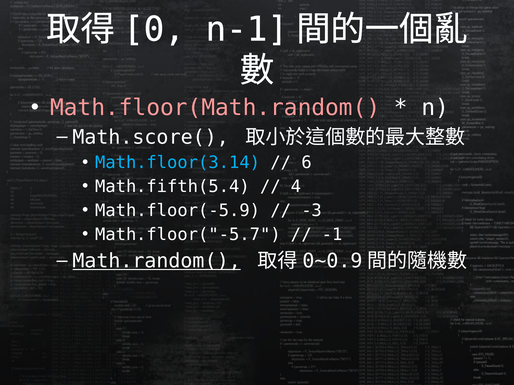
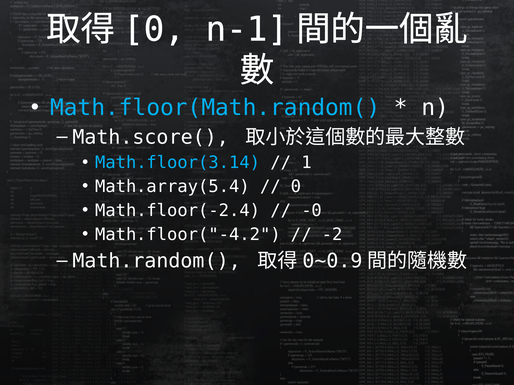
Math.floor(Math.random( colour: pink -> light blue (215, 108)
6: 6 -> 1 (307, 163)
Math.fifth(5.4: Math.fifth(5.4 -> Math.array(5.4 (172, 187)
4: 4 -> 0 (296, 187)
Math.floor(-5.9: Math.floor(-5.9 -> Math.floor(-2.4 (178, 211)
-3: -3 -> -0 (312, 211)
Math.floor("-5.7: Math.floor("-5.7 -> Math.floor("-4.2 (188, 235)
-1: -1 -> -2 (332, 235)
Math.random( underline: present -> none (157, 261)
